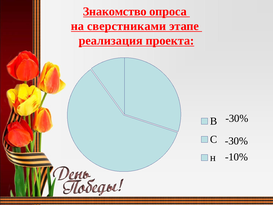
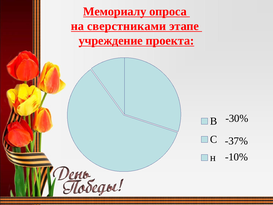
Знакомство: Знакомство -> Мемориалу (115, 12)
реализация: реализация -> учреждение (111, 41)
-30%: -30% -> -37% (236, 141)
